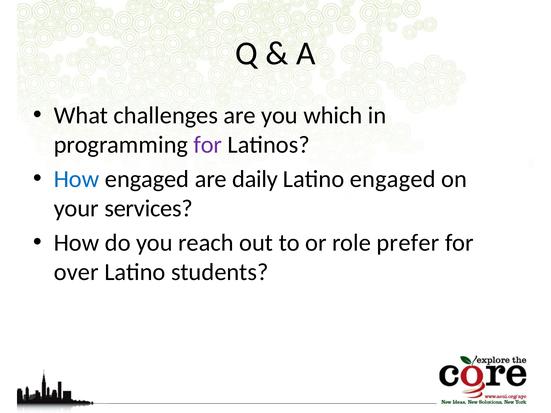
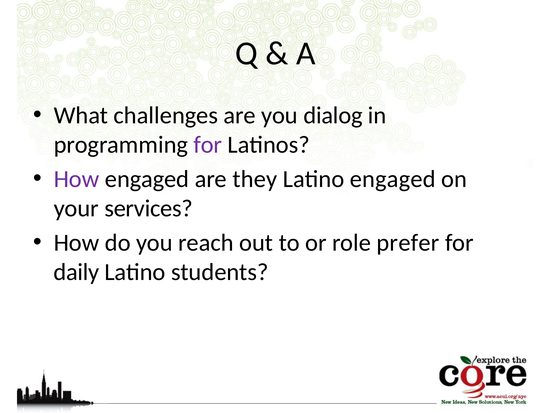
which: which -> dialog (333, 116)
How colour: blue -> purple (77, 179)
daily: daily -> they (255, 179)
over: over -> daily (76, 272)
